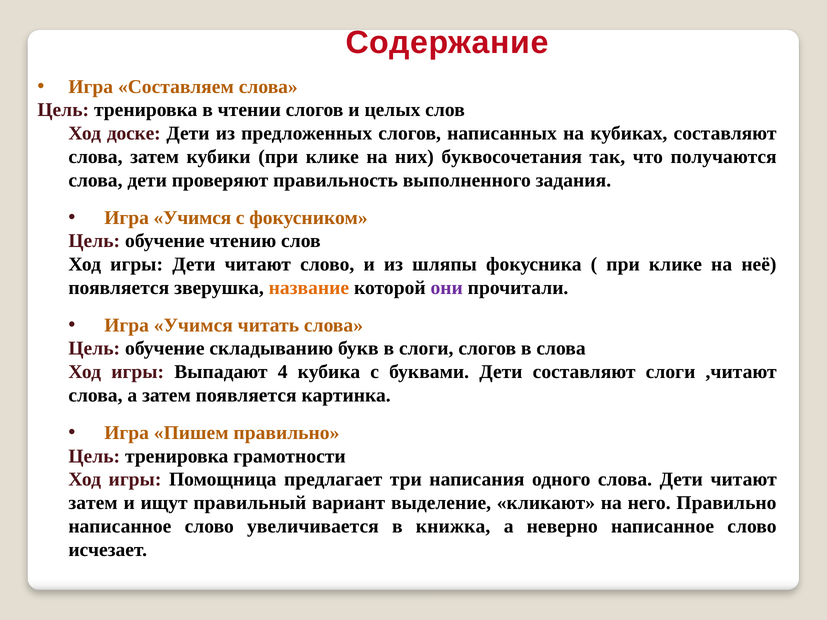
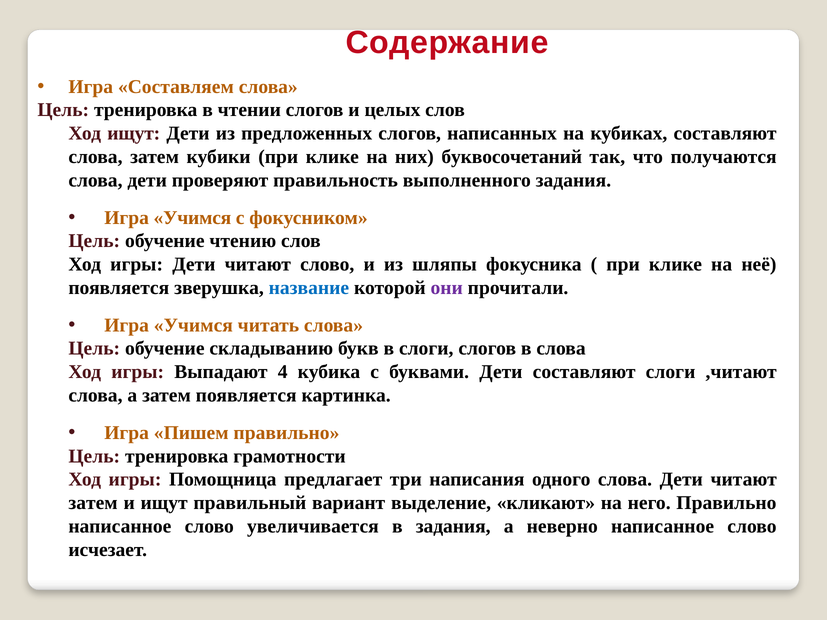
Ход доске: доске -> ищут (134, 134)
буквосочетания: буквосочетания -> буквосочетаний (512, 157)
название colour: orange -> blue (309, 288)
в книжка: книжка -> задания (453, 527)
